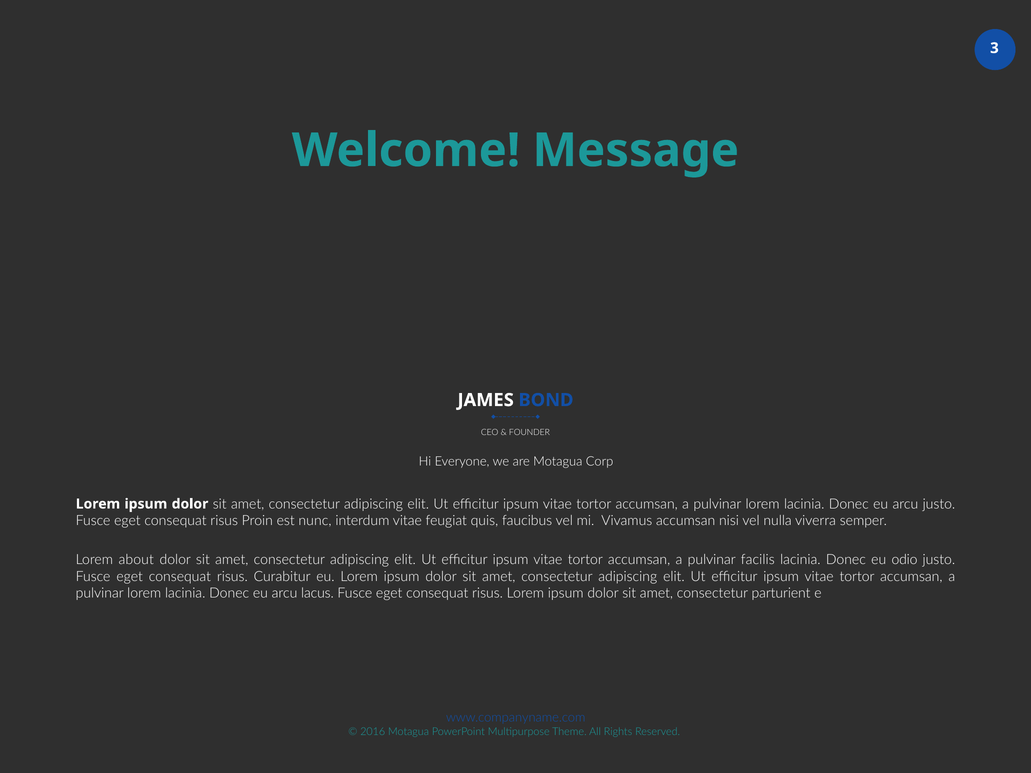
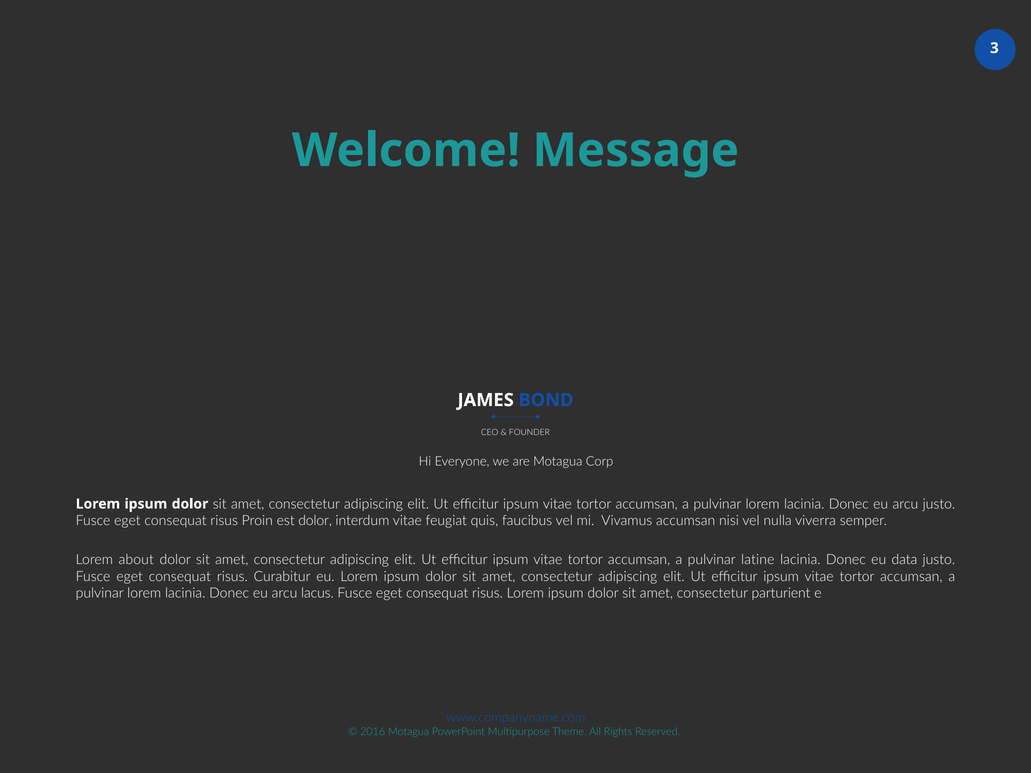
est nunc: nunc -> dolor (315, 521)
facilis: facilis -> latine (758, 560)
odio: odio -> data (904, 560)
